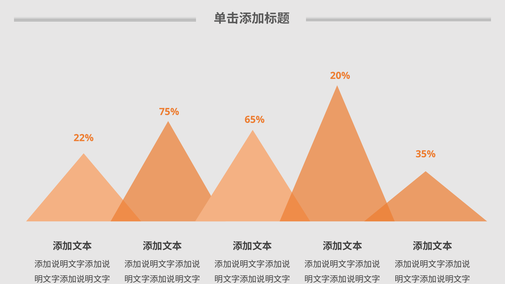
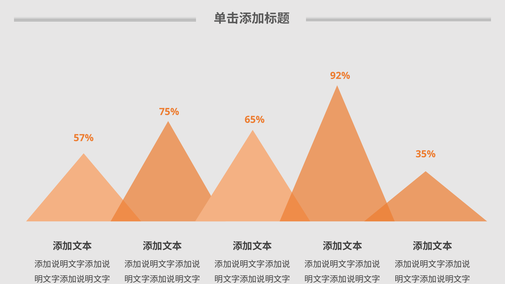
20%: 20% -> 92% (340, 76)
22%: 22% -> 57% (84, 138)
